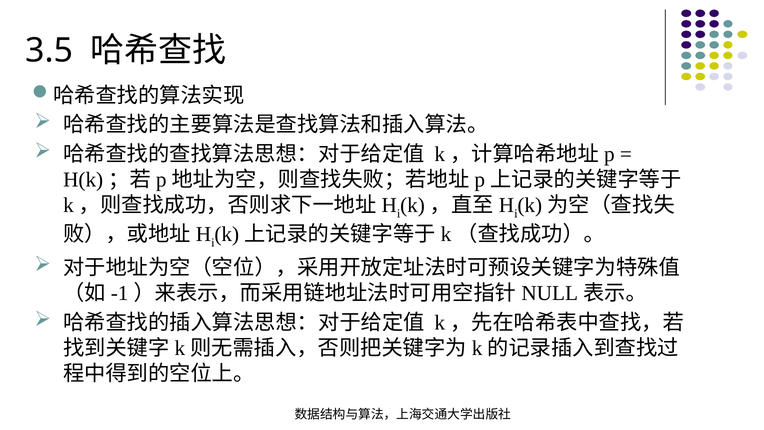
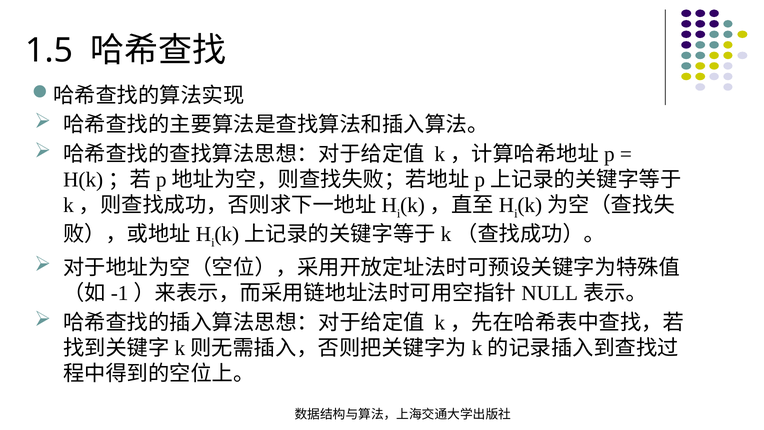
3.5: 3.5 -> 1.5 (49, 50)
